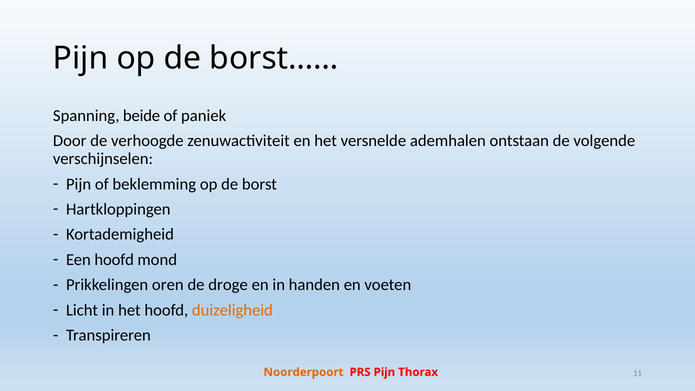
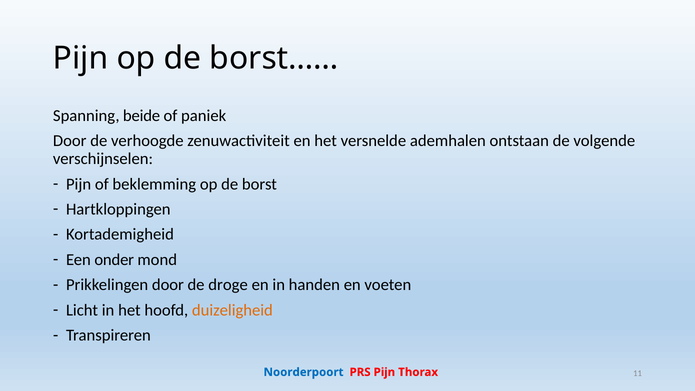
Een hoofd: hoofd -> onder (114, 260)
Prikkelingen oren: oren -> door (168, 285)
Noorderpoort colour: orange -> blue (304, 372)
